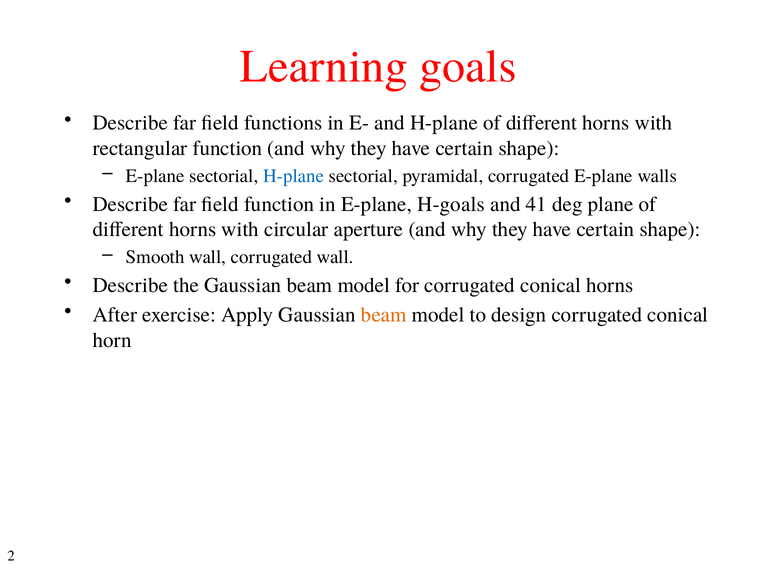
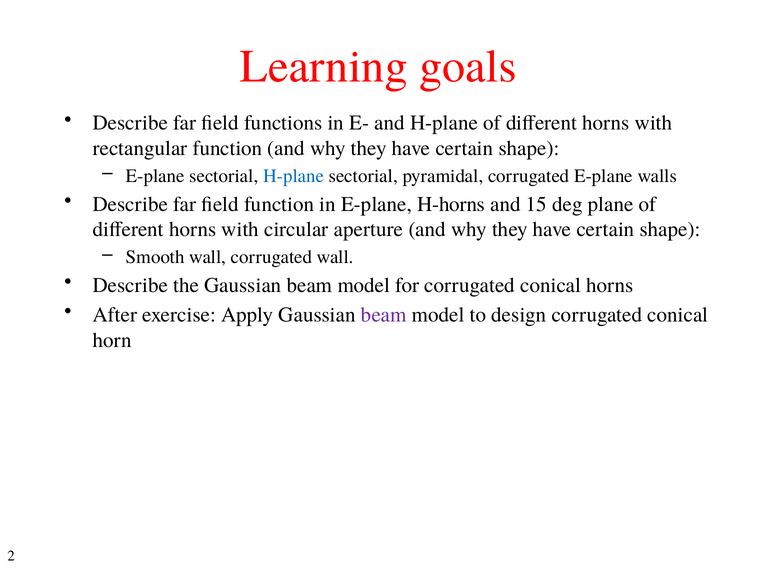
H-goals: H-goals -> H-horns (451, 204)
41: 41 -> 15 (536, 204)
beam colour: orange -> purple (384, 315)
